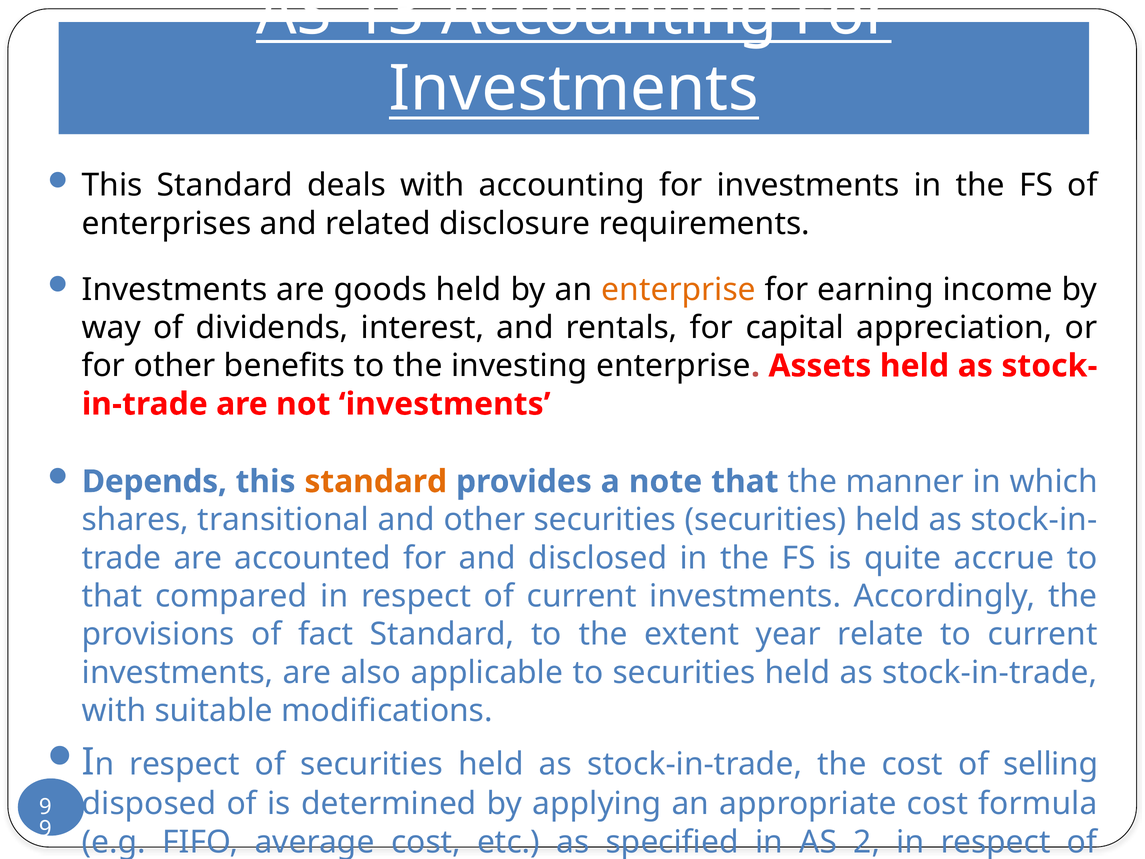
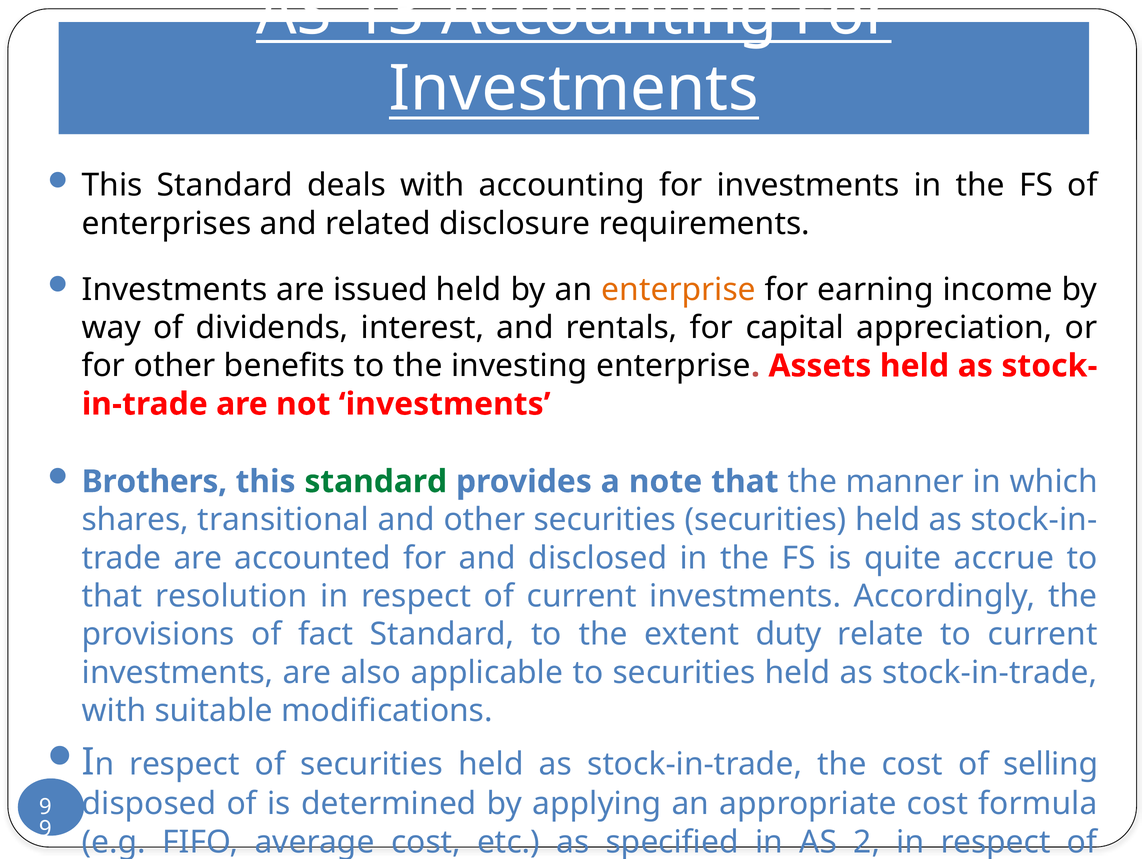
goods: goods -> issued (381, 289)
Depends: Depends -> Brothers (154, 481)
standard colour: orange -> green (376, 481)
compared: compared -> resolution (231, 596)
year: year -> duty (789, 634)
